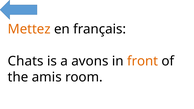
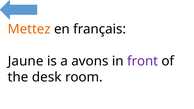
Chats: Chats -> Jaune (26, 61)
front colour: orange -> purple (143, 61)
amis: amis -> desk (47, 77)
